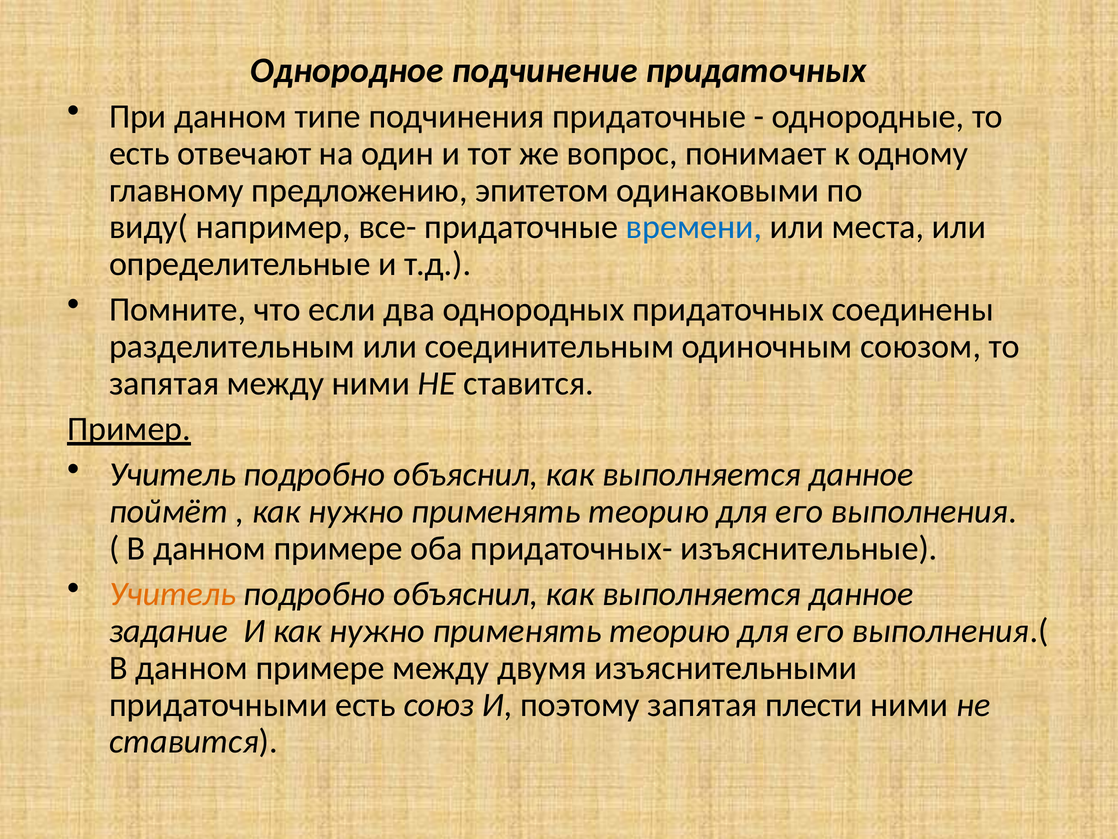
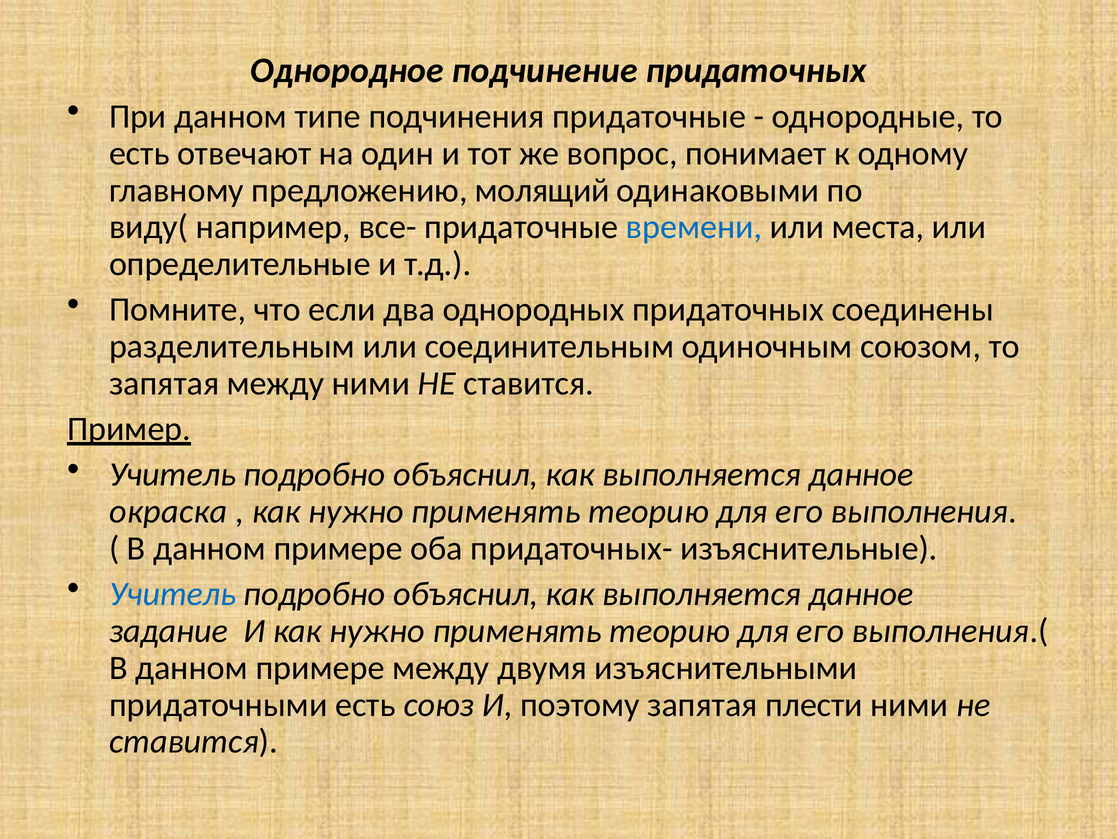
эпитетом: эпитетом -> молящий (542, 190)
поймёт: поймёт -> окраска (168, 511)
Учитель colour: orange -> blue (173, 594)
